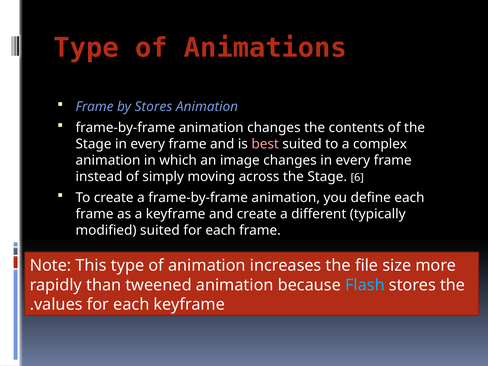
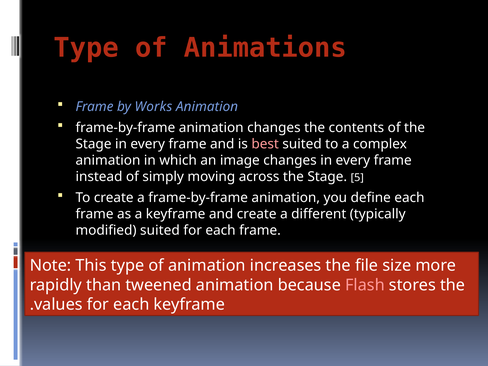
by Stores: Stores -> Works (153, 107)
6: 6 -> 5 (357, 178)
Flash colour: light blue -> pink (365, 285)
